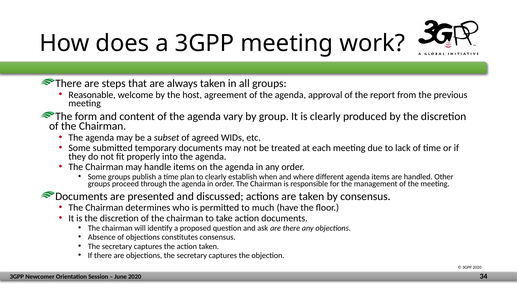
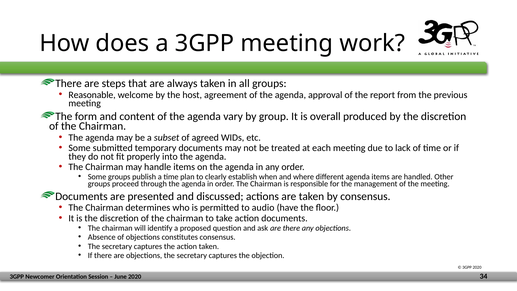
is clearly: clearly -> overall (325, 116)
much: much -> audio (263, 208)
